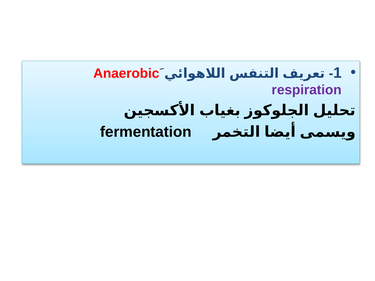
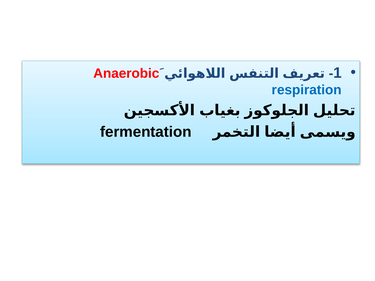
respiration colour: purple -> blue (307, 90)
